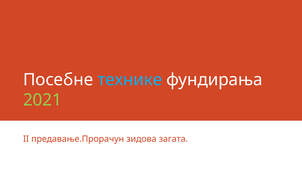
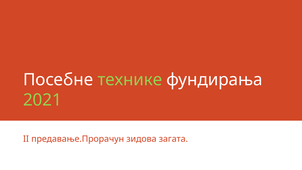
технике colour: light blue -> light green (130, 80)
